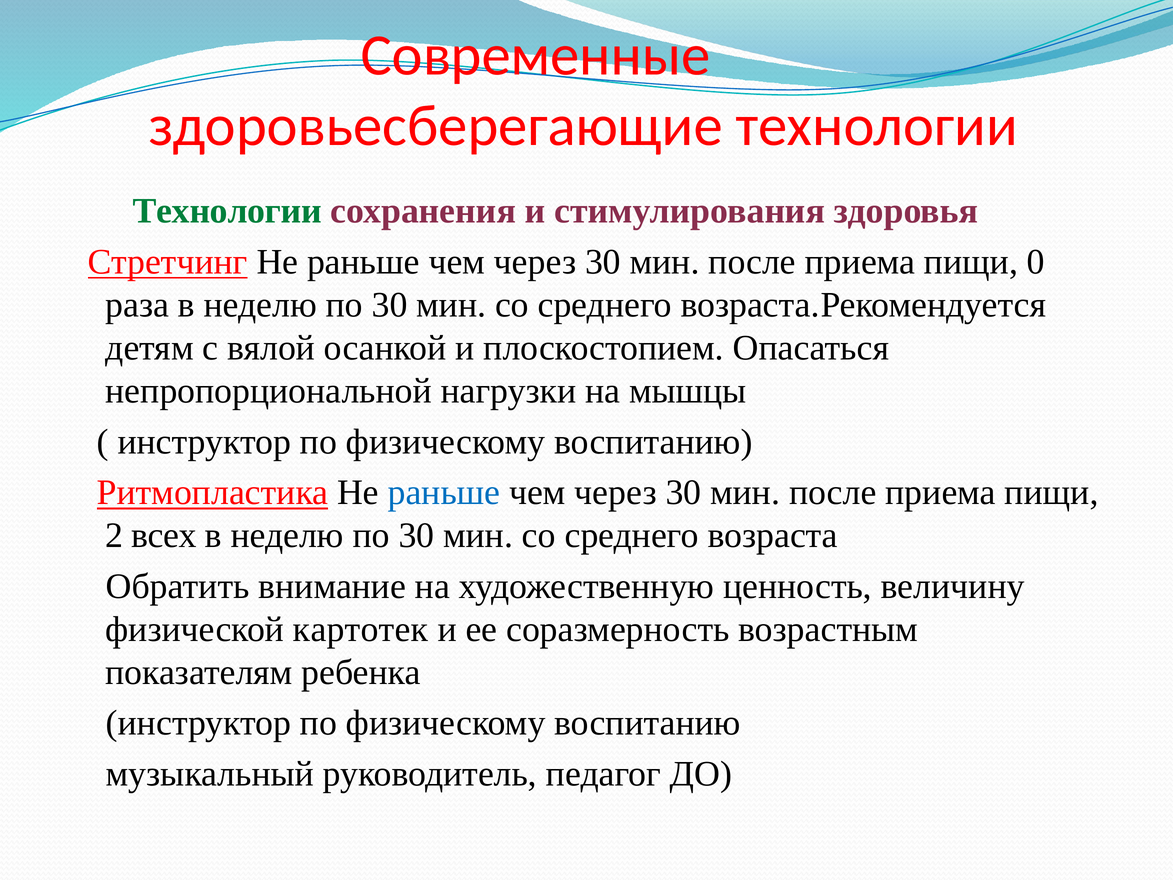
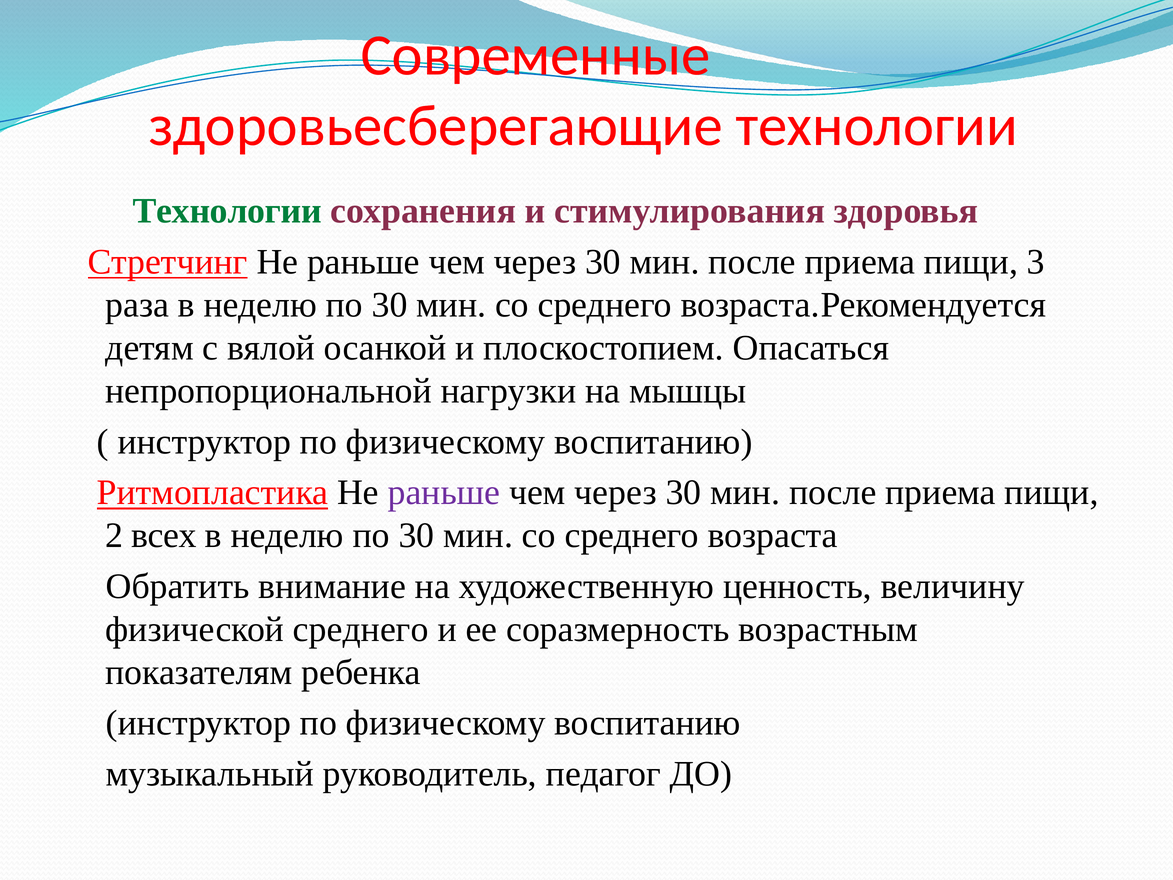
0: 0 -> 3 (1036, 262)
раньше colour: blue -> purple (444, 492)
физической картотек: картотек -> среднего (361, 629)
